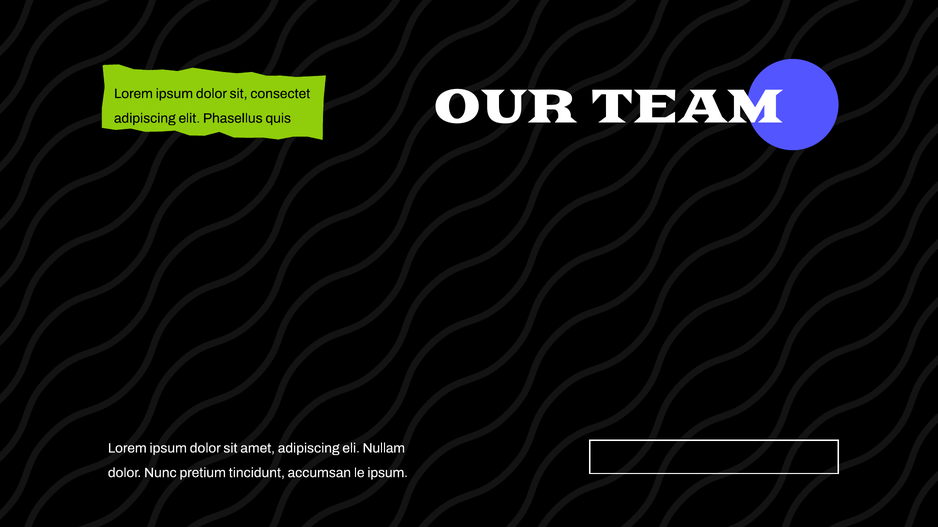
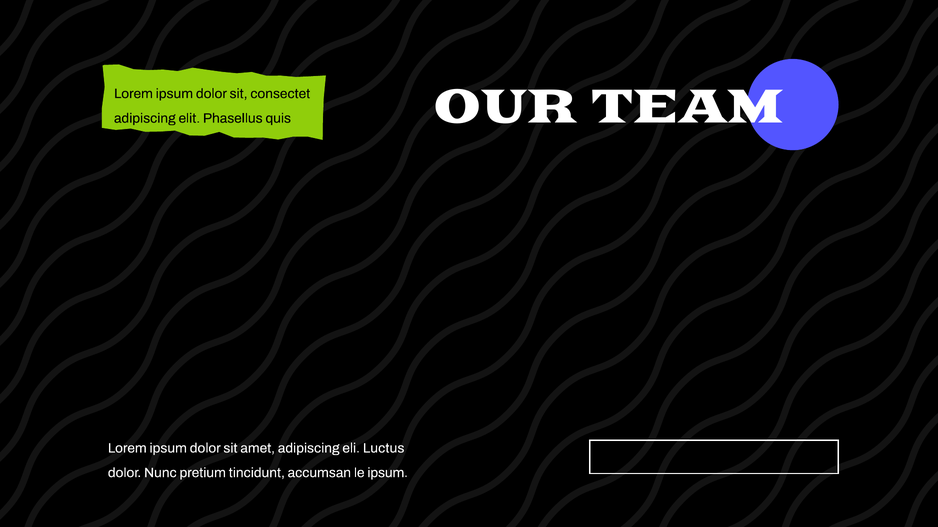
Nullam: Nullam -> Luctus (384, 449)
